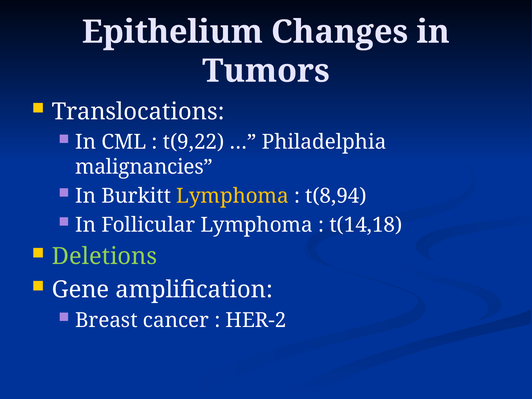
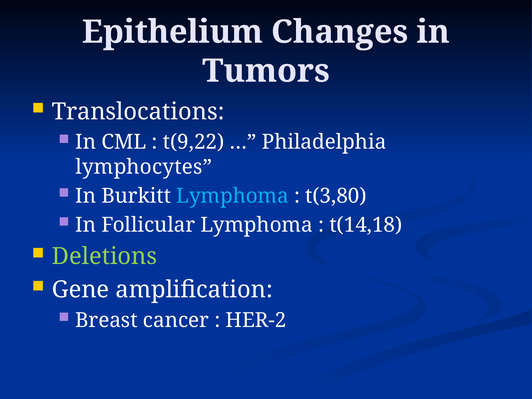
malignancies: malignancies -> lymphocytes (144, 167)
Lymphoma colour: yellow -> light blue (232, 196)
t(8,94: t(8,94 -> t(3,80 (336, 196)
